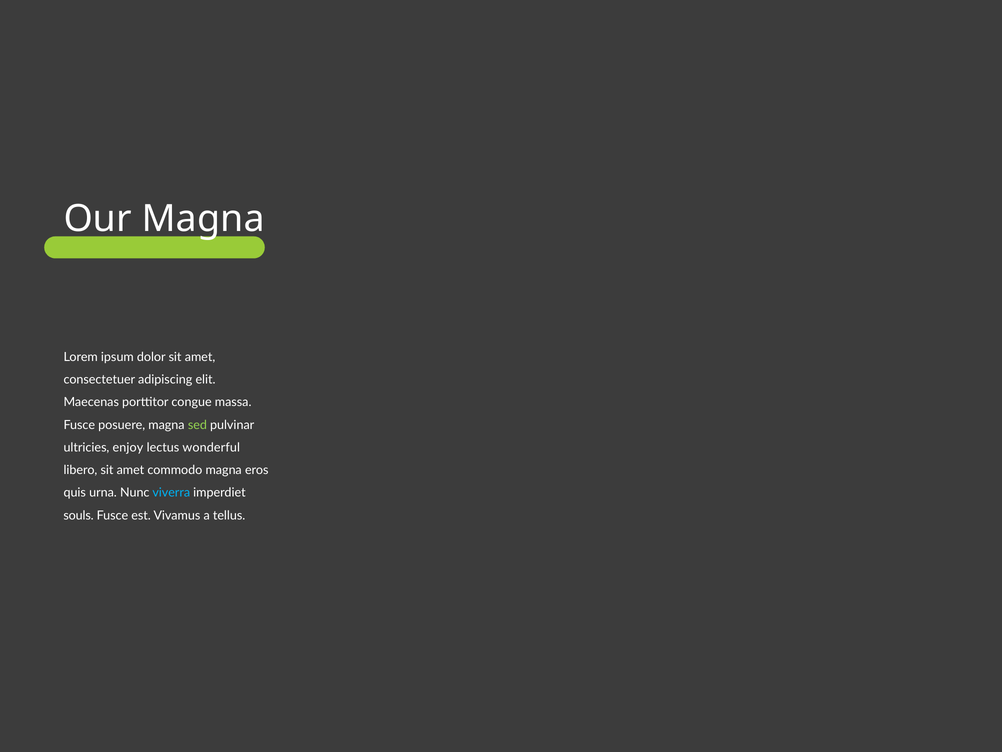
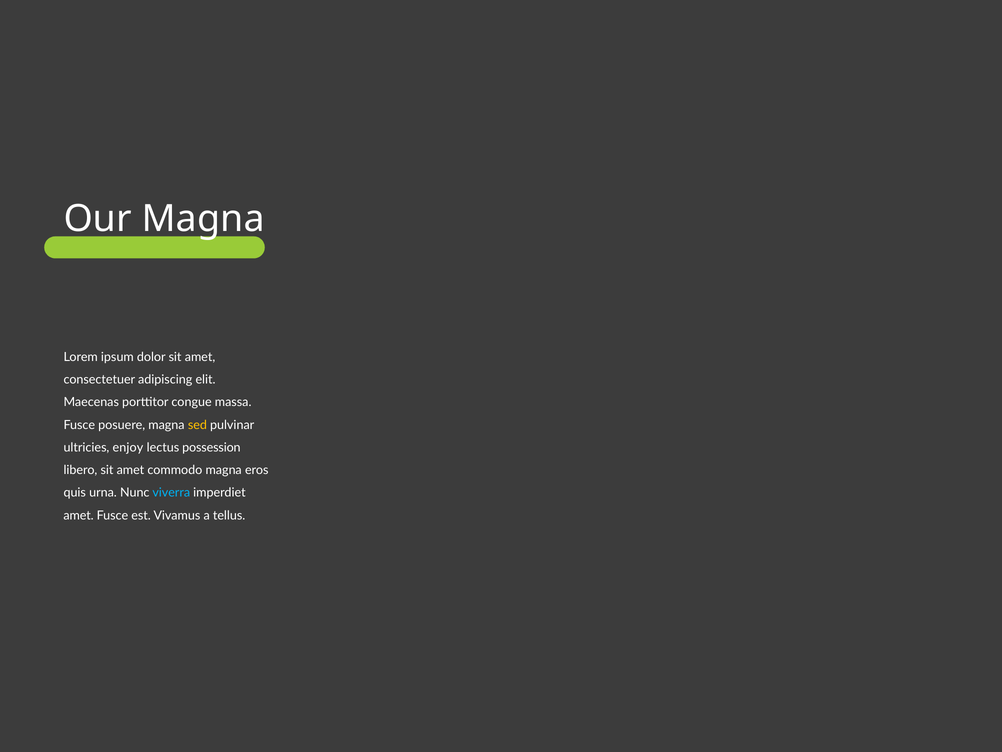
sed colour: light green -> yellow (197, 425)
wonderful: wonderful -> possession (211, 447)
souls: souls -> amet (79, 515)
